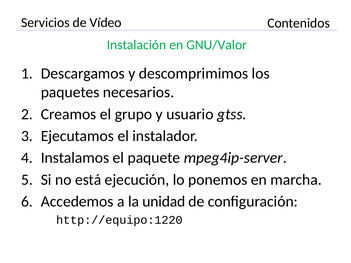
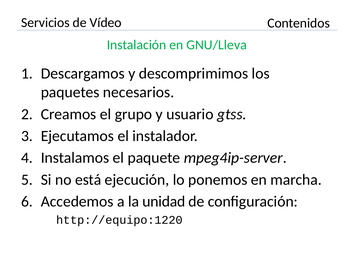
GNU/Valor: GNU/Valor -> GNU/Lleva (217, 45)
